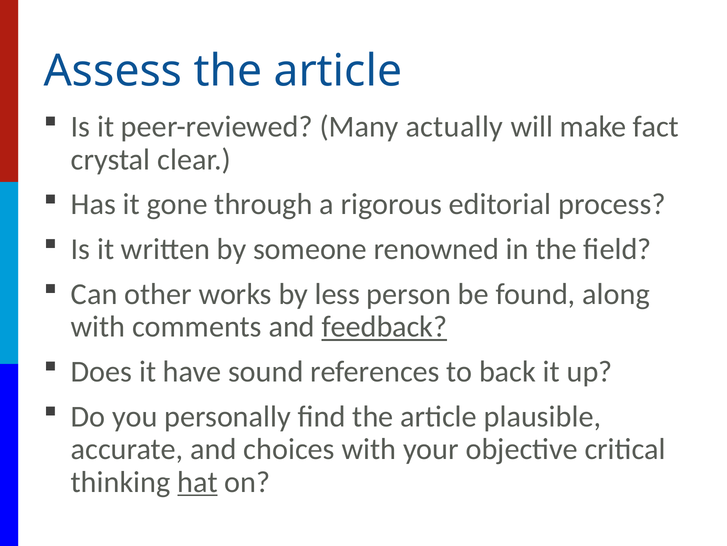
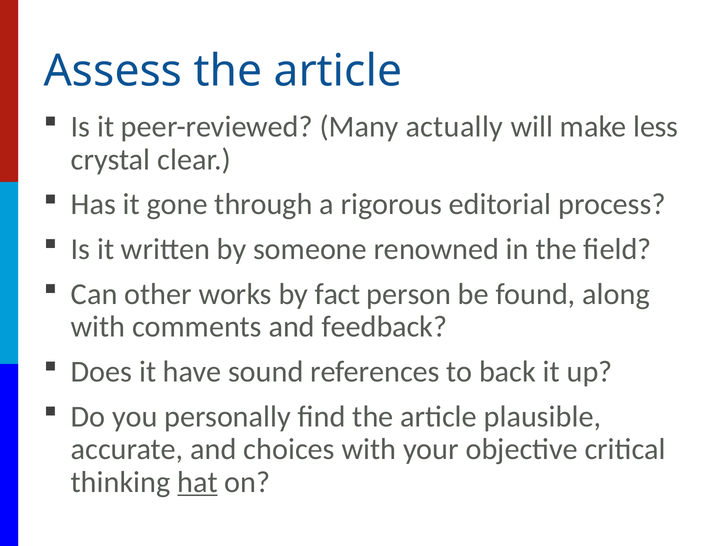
fact: fact -> less (656, 127)
less: less -> fact (337, 294)
feedback underline: present -> none (384, 327)
